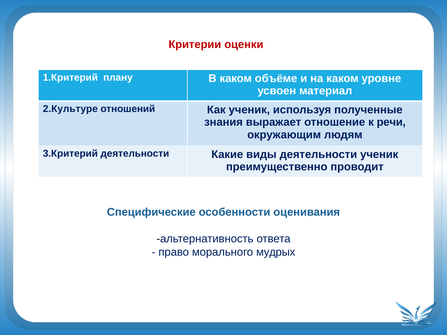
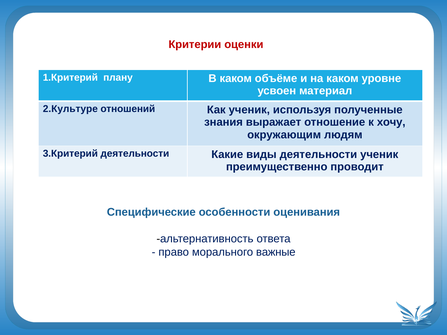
речи: речи -> хочу (391, 122)
мудрых: мудрых -> важные (276, 252)
